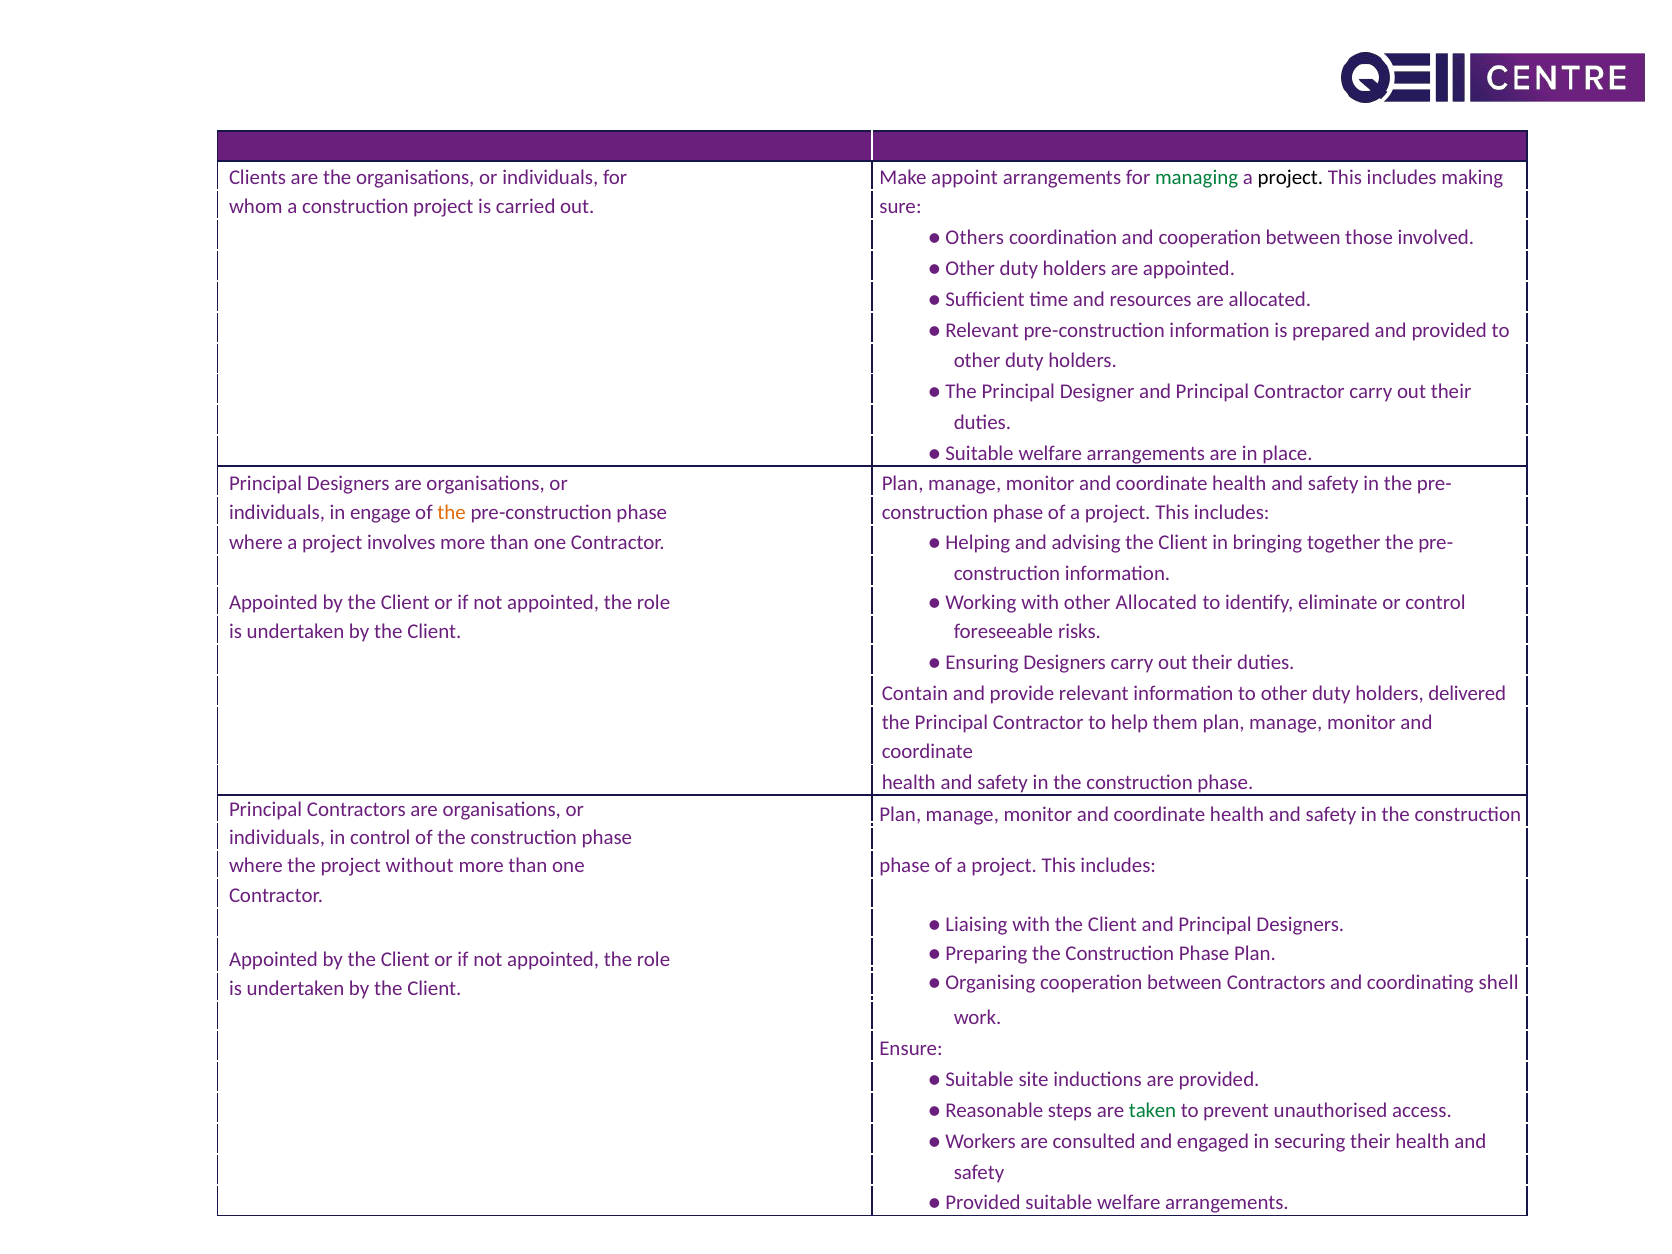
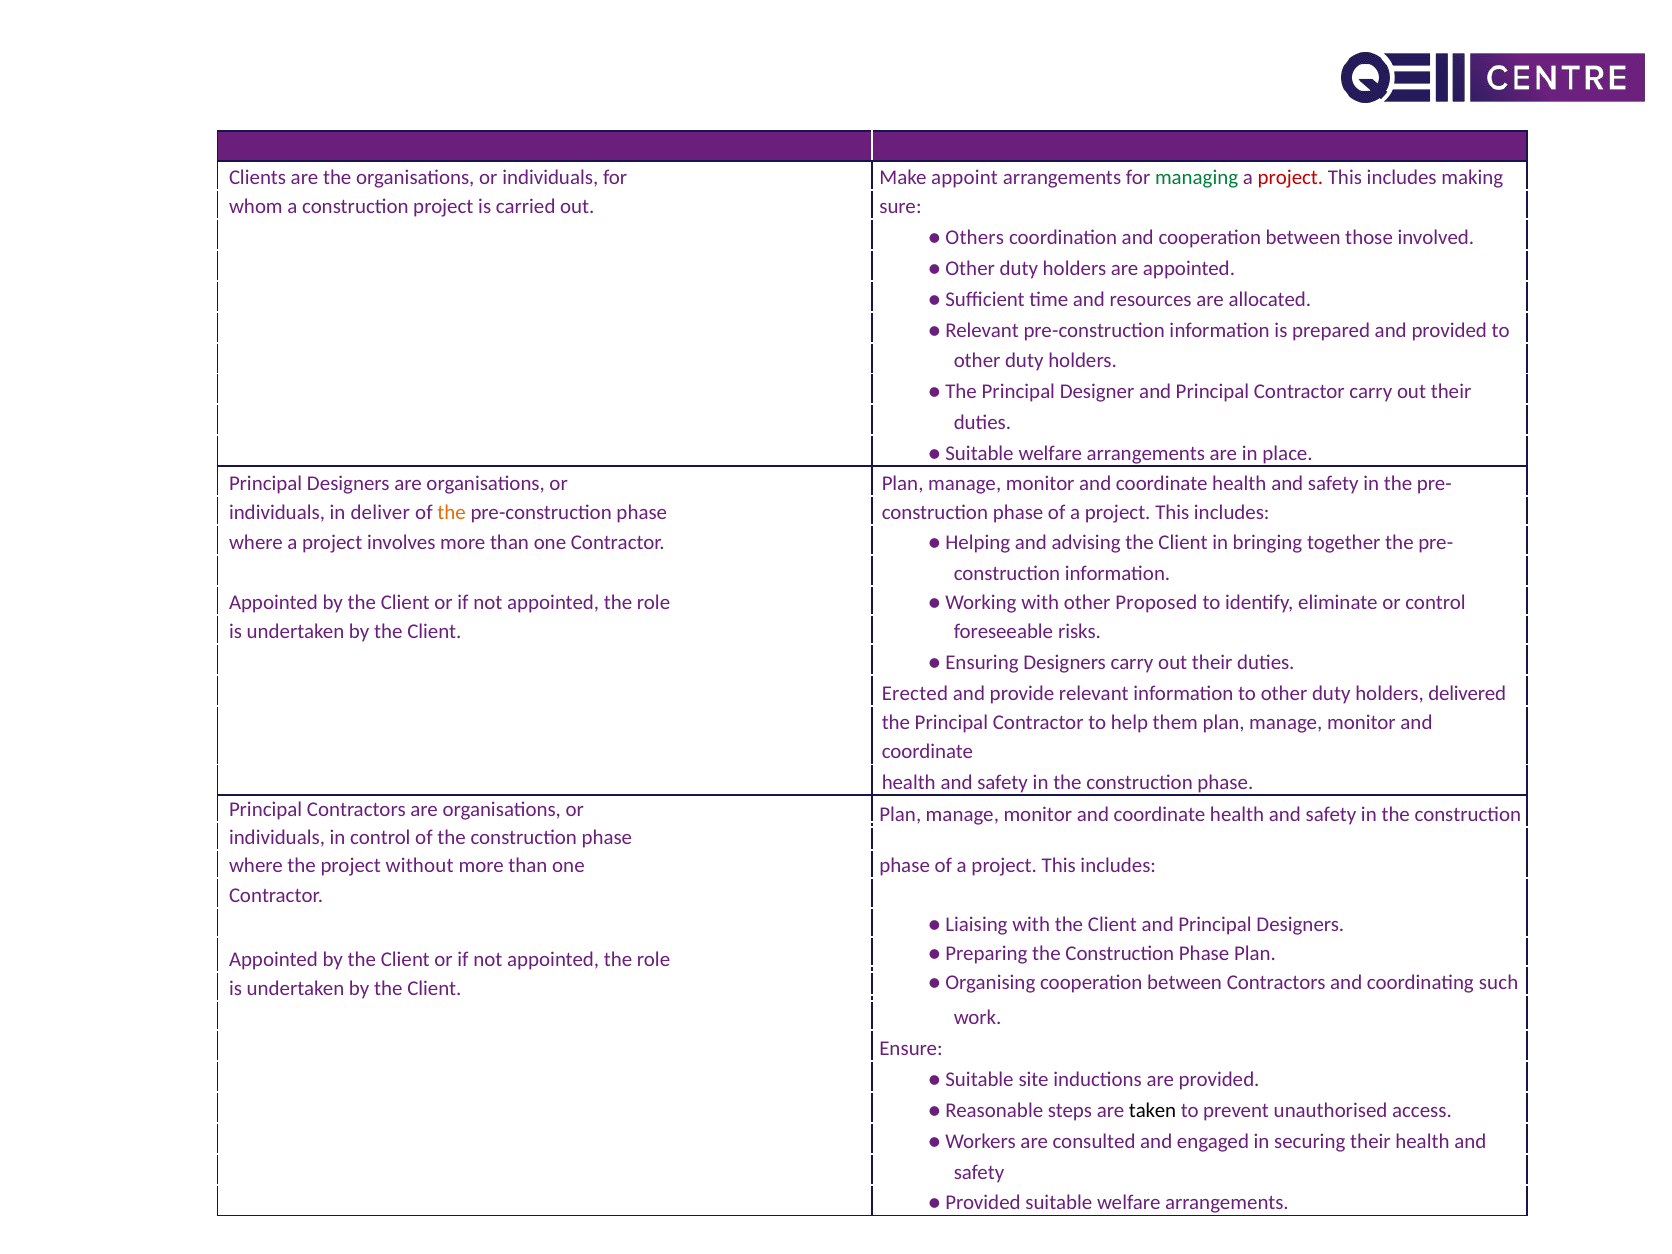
project colour: black -> red (1290, 177)
engage: engage -> deliver (380, 513)
other Allocated: Allocated -> Proposed (1156, 603)
Contain: Contain -> Erected (915, 694)
shell: shell -> such (1499, 983)
taken colour: green -> black (1153, 1110)
